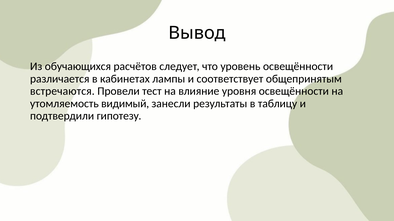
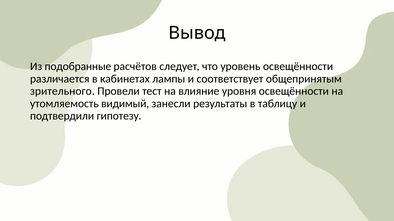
обучающихся: обучающихся -> подобранные (78, 67)
встречаются: встречаются -> зрительного (62, 91)
